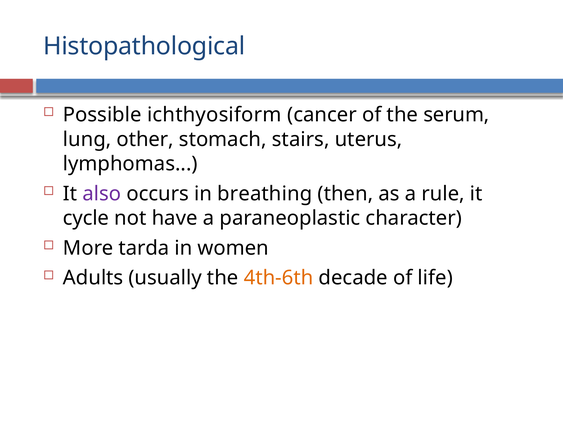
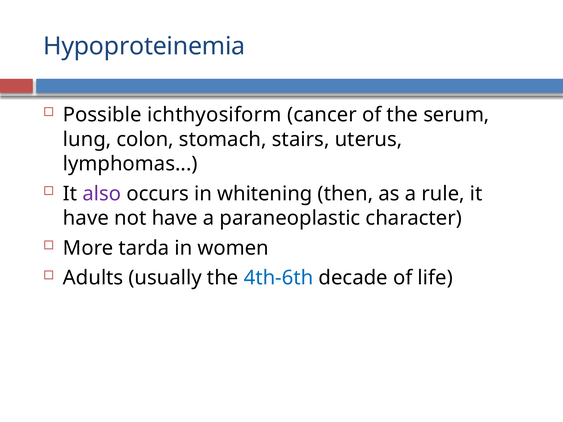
Histopathological: Histopathological -> Hypoproteinemia (144, 46)
other: other -> colon (145, 139)
breathing: breathing -> whitening (265, 194)
cycle: cycle -> have (86, 218)
4th-6th colour: orange -> blue (279, 278)
